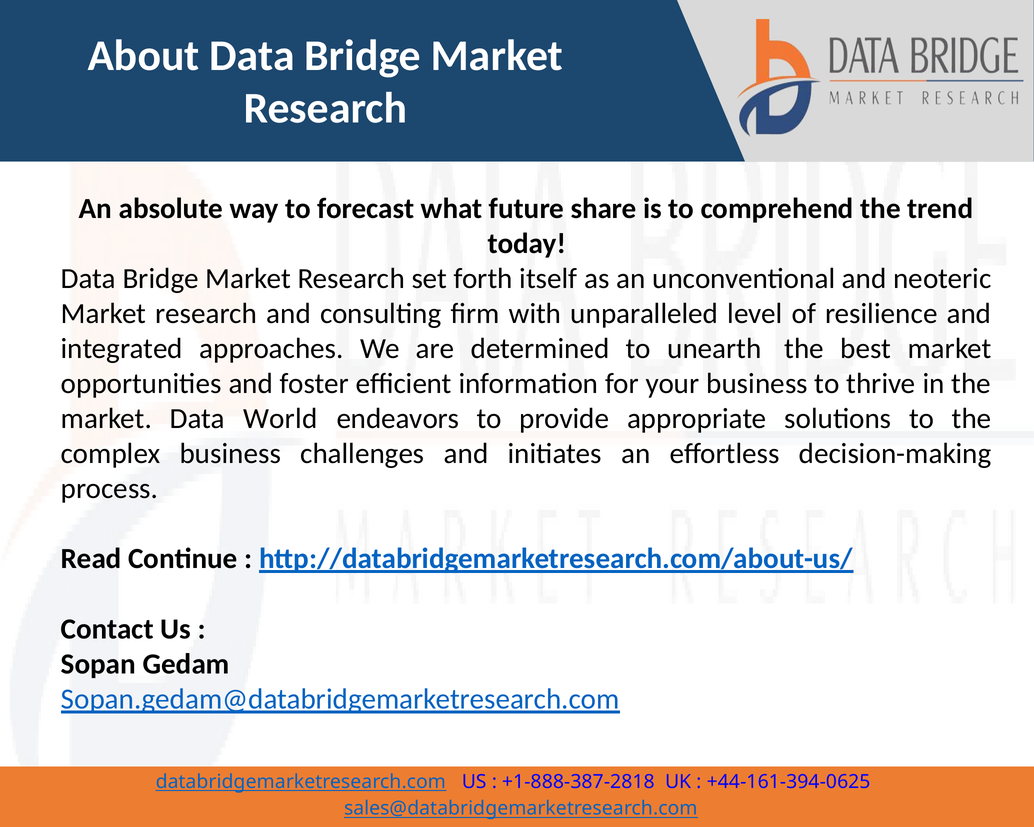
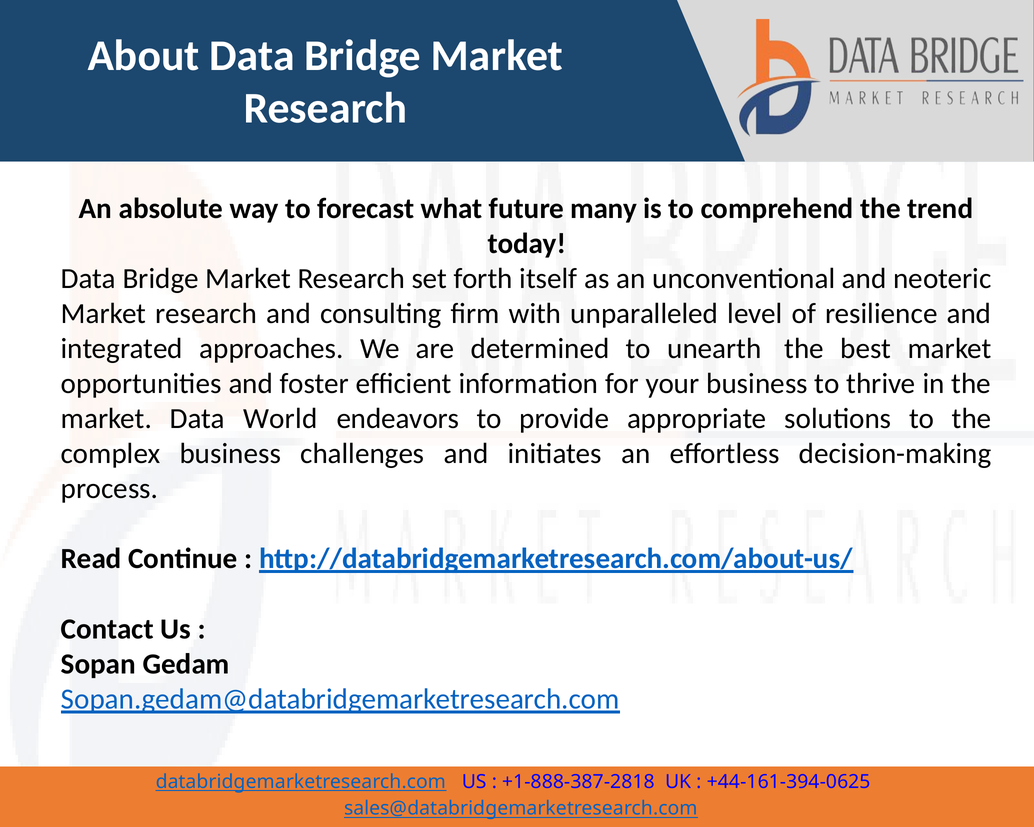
share: share -> many (604, 209)
